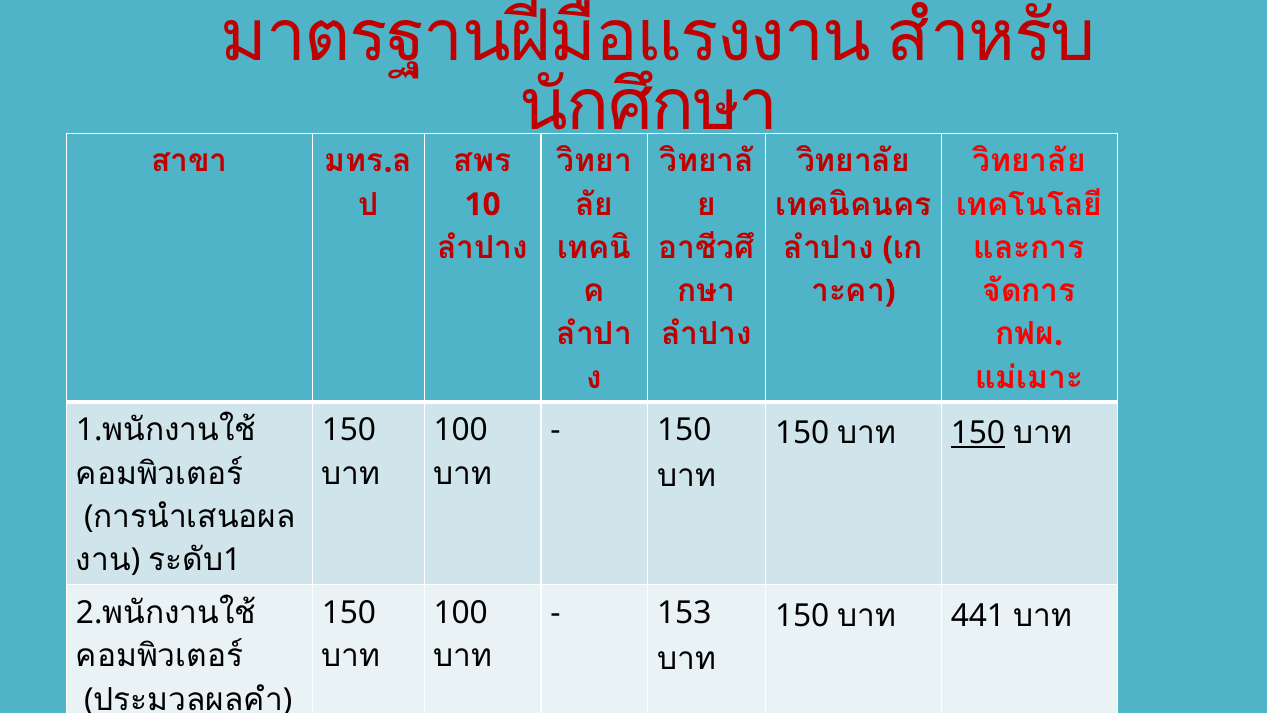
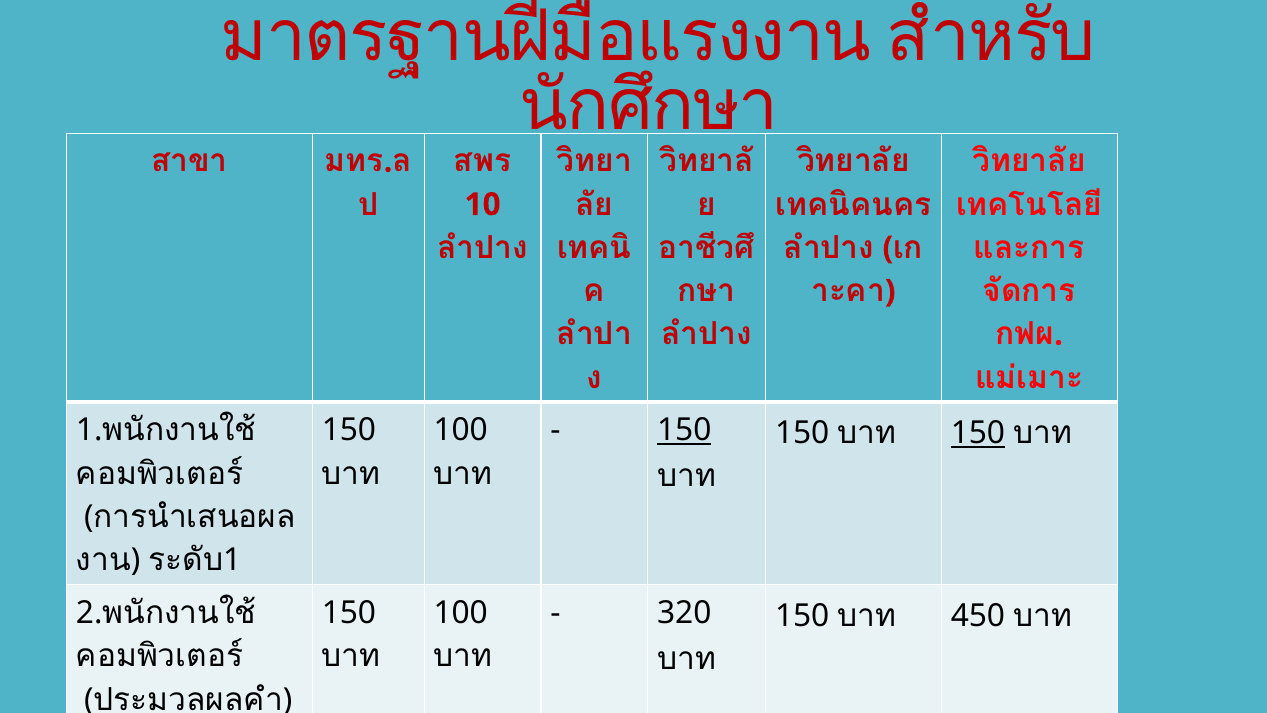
150 underline: none -> present (684, 430)
153: 153 -> 320 (684, 613)
441: 441 -> 450 (978, 615)
